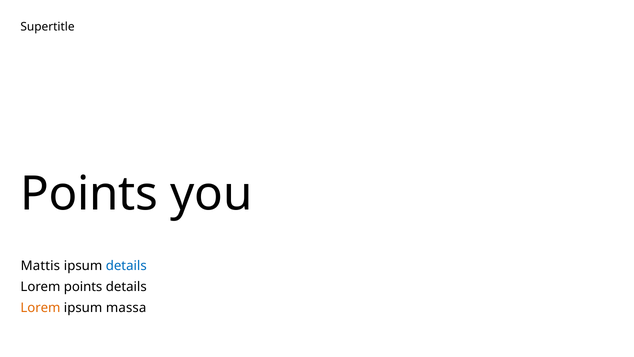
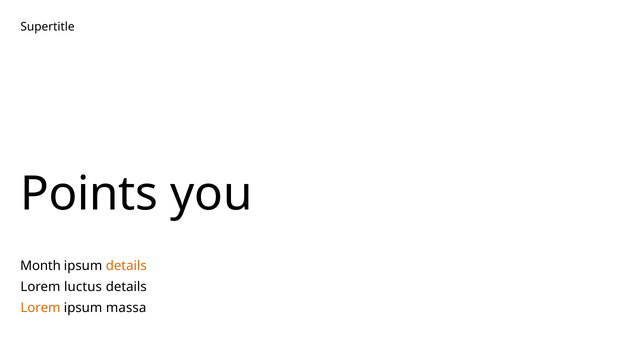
Mattis: Mattis -> Month (41, 266)
details colour: blue -> orange (126, 266)
Lorem points: points -> luctus (83, 287)
